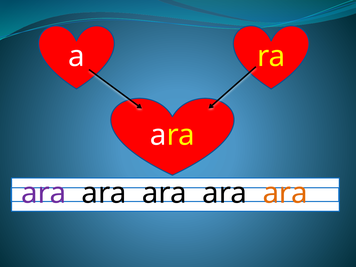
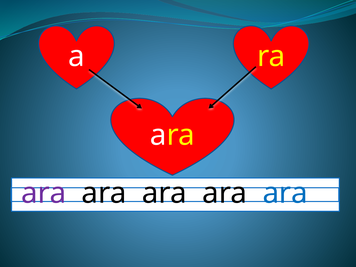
ara colour: orange -> blue (285, 193)
